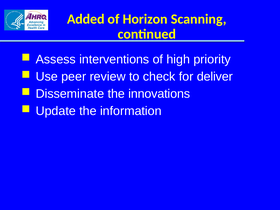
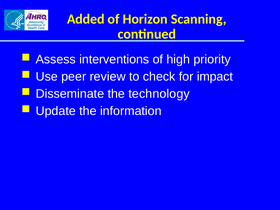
deliver: deliver -> impact (215, 77)
innovations: innovations -> technology (159, 94)
